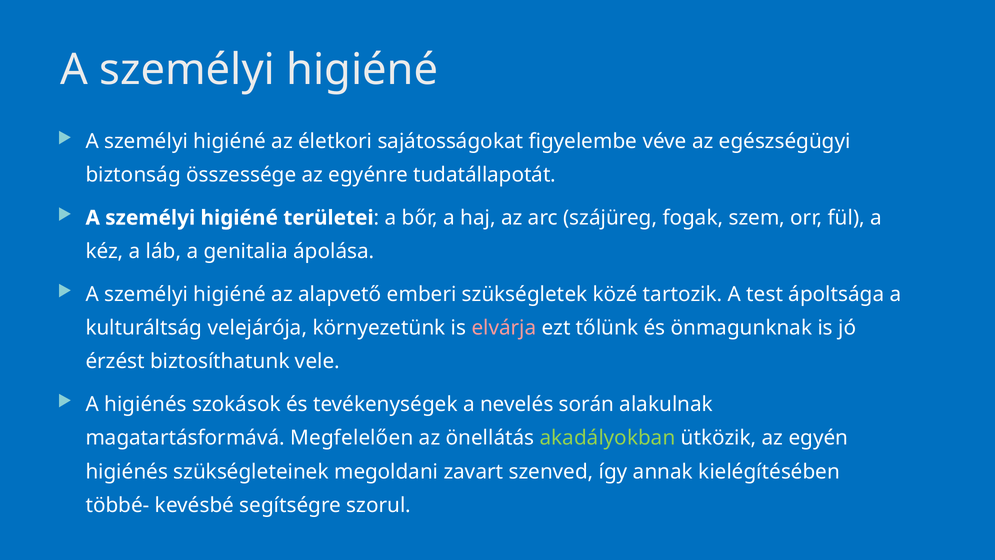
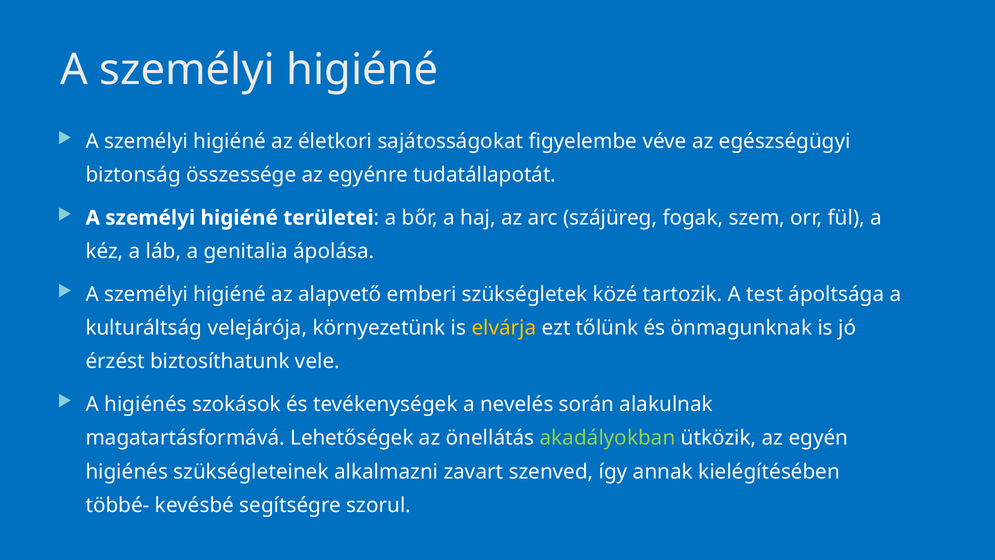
elvárja colour: pink -> yellow (504, 328)
Megfelelően: Megfelelően -> Lehetőségek (352, 438)
megoldani: megoldani -> alkalmazni (386, 471)
